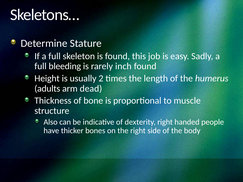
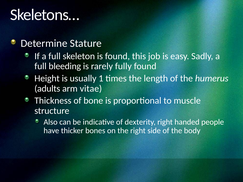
inch: inch -> fully (123, 66)
2: 2 -> 1 (101, 78)
dead: dead -> vitae (91, 89)
